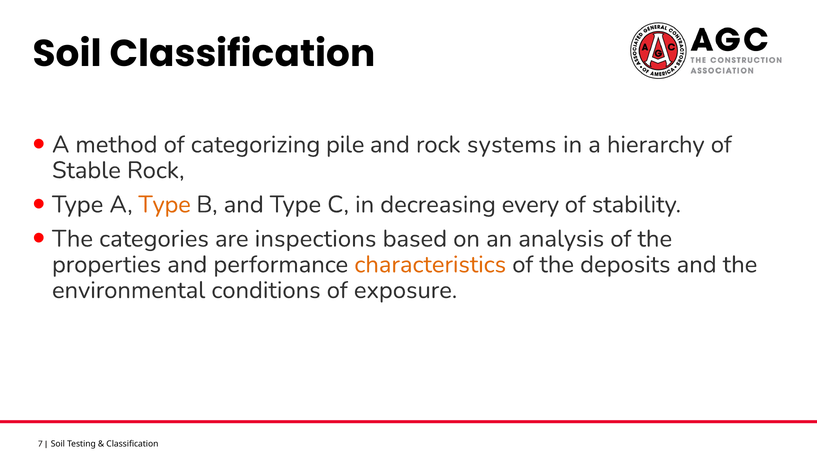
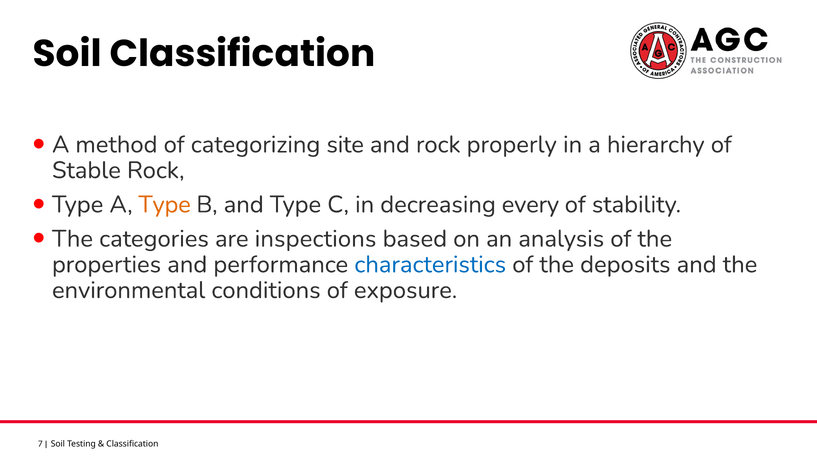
pile: pile -> site (345, 144)
systems: systems -> properly (512, 144)
characteristics colour: orange -> blue (430, 264)
